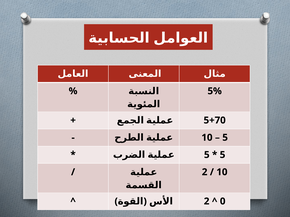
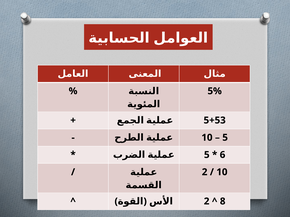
5+70: 5+70 -> 5+53 (215, 121)
5: 5 -> 6 (223, 155)
0: 0 -> 8 (223, 202)
